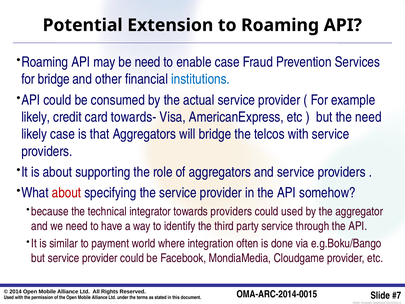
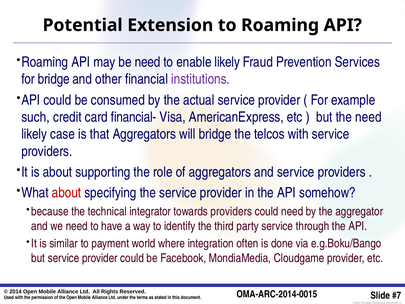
enable case: case -> likely (227, 62)
institutions colour: blue -> purple (201, 79)
likely: likely -> such (36, 117)
towards-: towards- -> financial- (134, 117)
could used: used -> need (292, 211)
